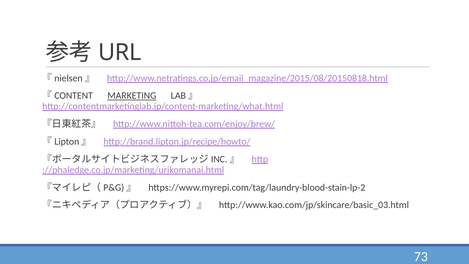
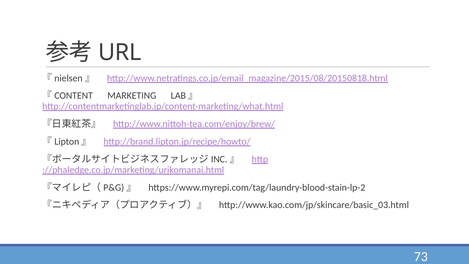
MARKETING underline: present -> none (132, 96)
